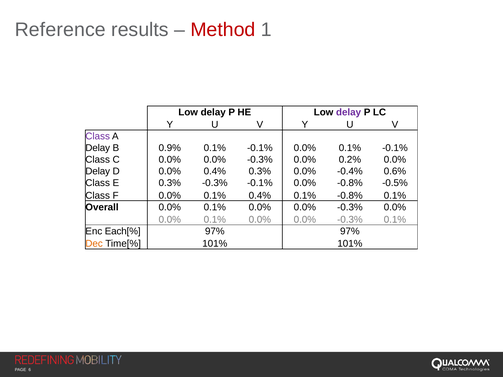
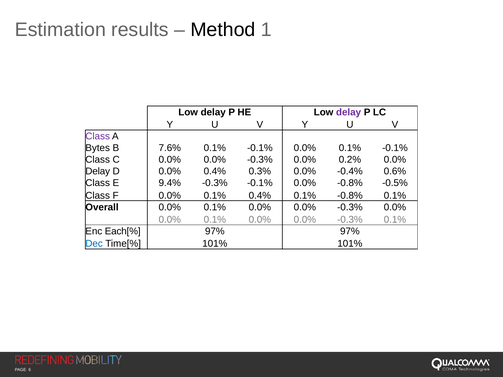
Reference: Reference -> Estimation (60, 30)
Method colour: red -> black (223, 30)
Delay: Delay -> Bytes (98, 148)
0.9%: 0.9% -> 7.6% (170, 148)
E 0.3%: 0.3% -> 9.4% (170, 183)
Dec colour: orange -> blue (94, 244)
